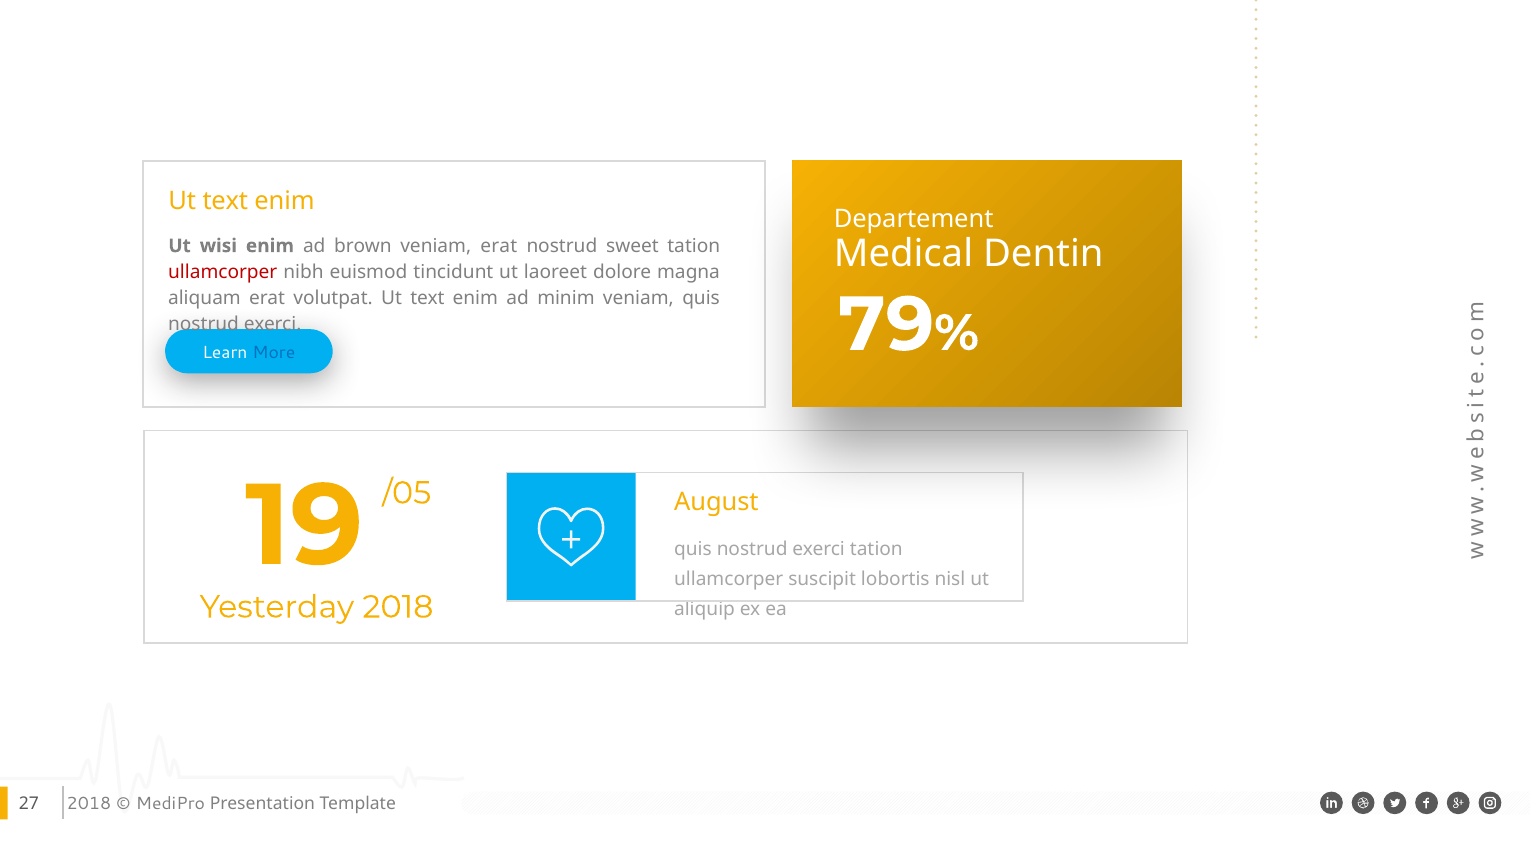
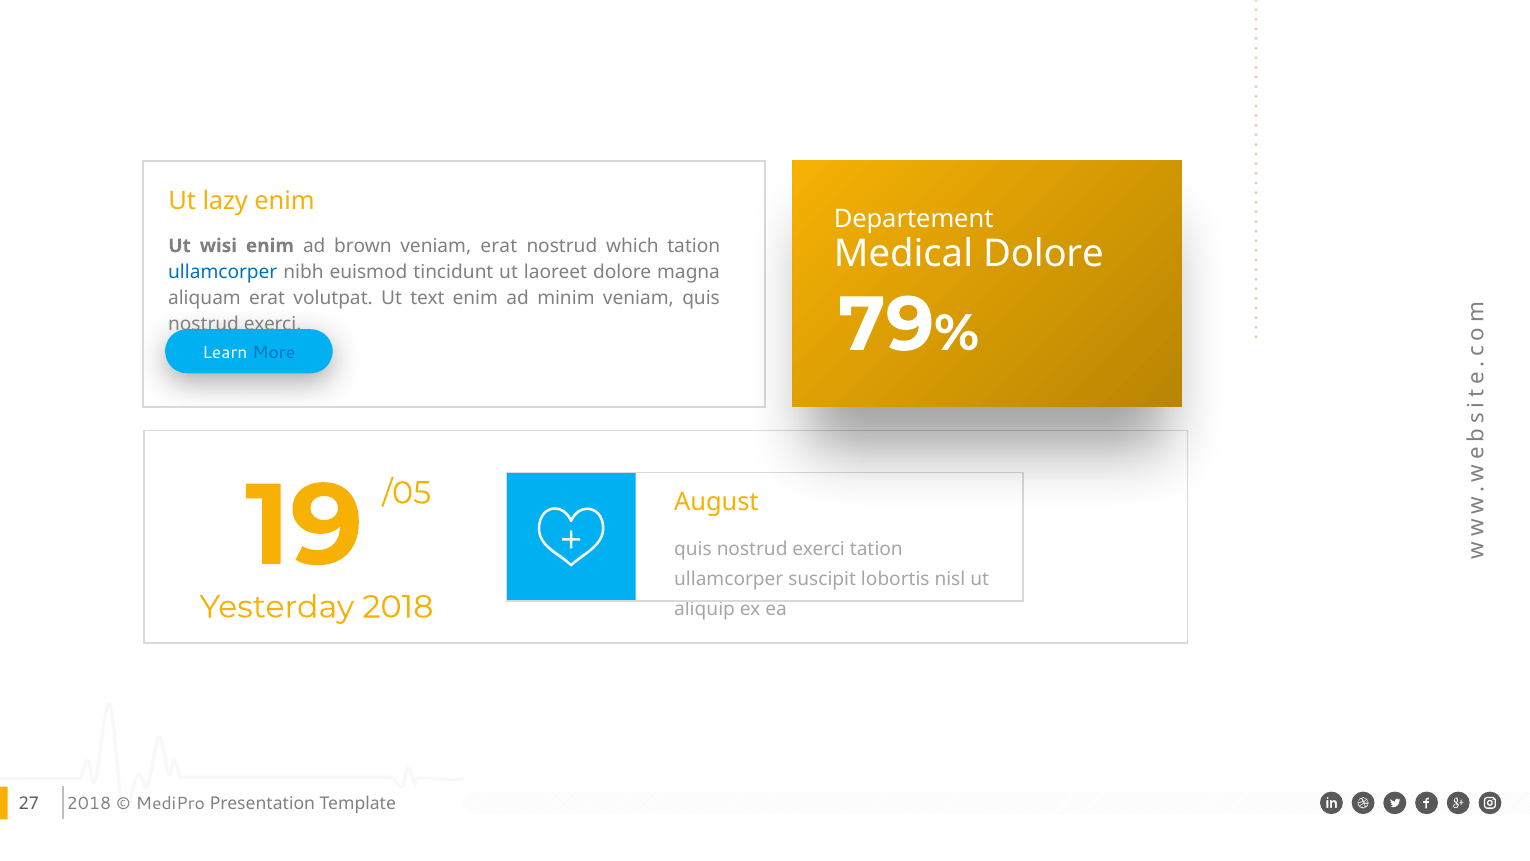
text: text -> lazy (225, 201)
sweet: sweet -> which (632, 246)
Medical Dentin: Dentin -> Dolore (1043, 254)
ullamcorper colour: red -> blue (223, 272)
